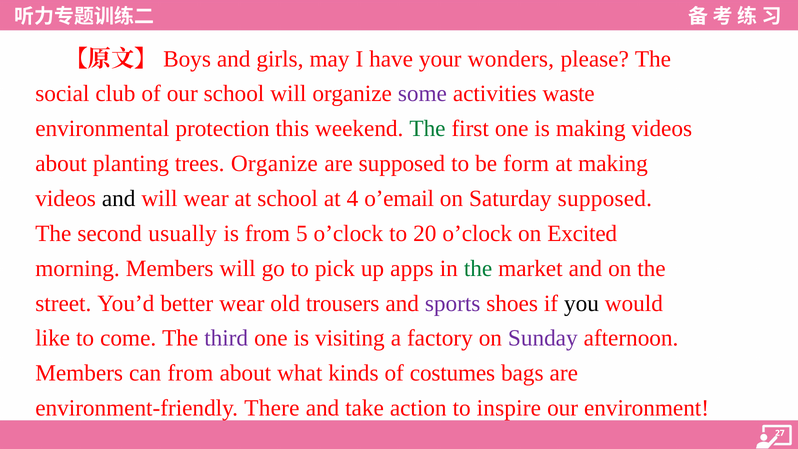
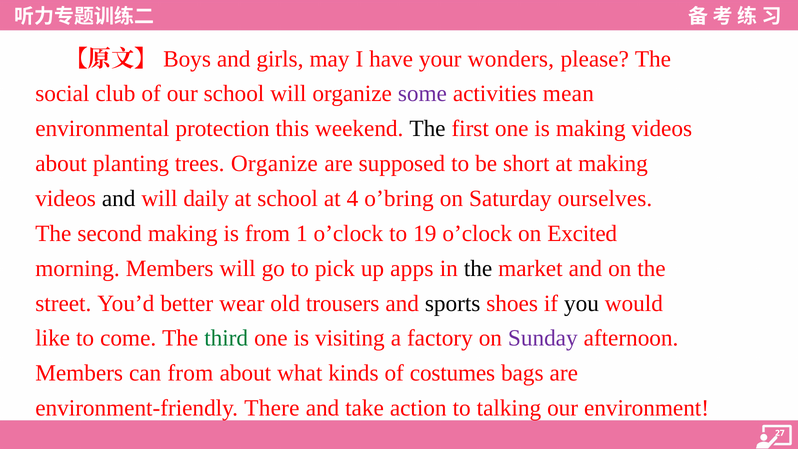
waste: waste -> mean (568, 94)
The colour: green -> black (428, 129)
form: form -> short (526, 164)
will wear: wear -> daily (206, 199)
o’email: o’email -> o’bring (399, 199)
Saturday supposed: supposed -> ourselves (605, 199)
second usually: usually -> making (183, 233)
5: 5 -> 1 (302, 233)
20: 20 -> 19 (425, 233)
the colour: green -> black (478, 268)
sports colour: purple -> black (453, 303)
third colour: purple -> green (226, 338)
inspire: inspire -> talking (509, 408)
